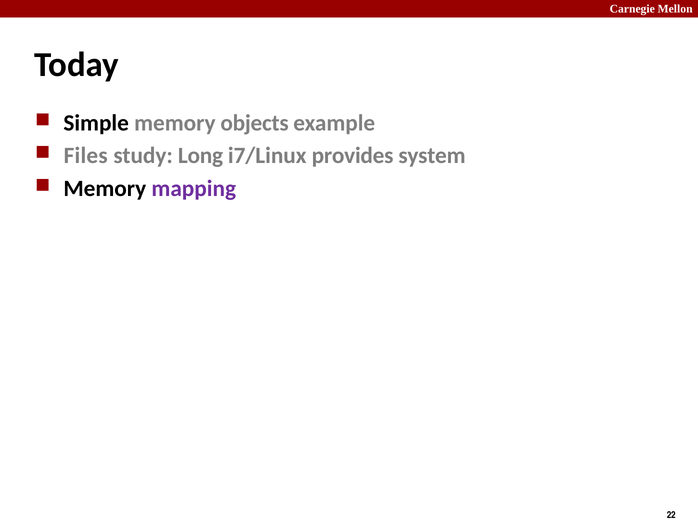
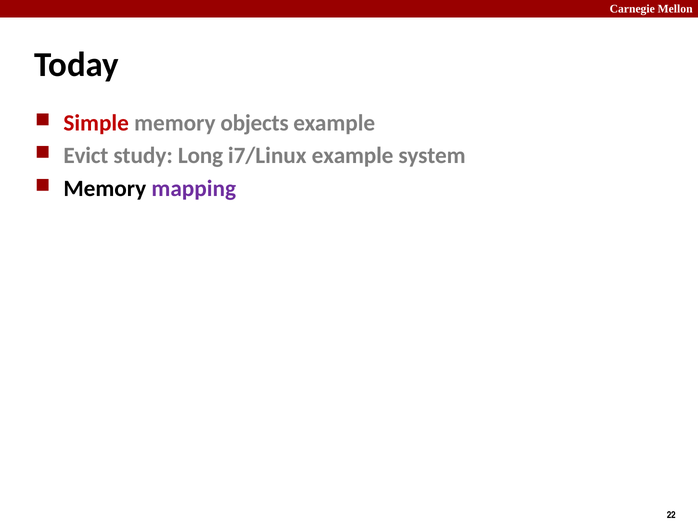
Simple colour: black -> red (96, 123)
Files: Files -> Evict (86, 156)
i7/Linux provides: provides -> example (353, 156)
